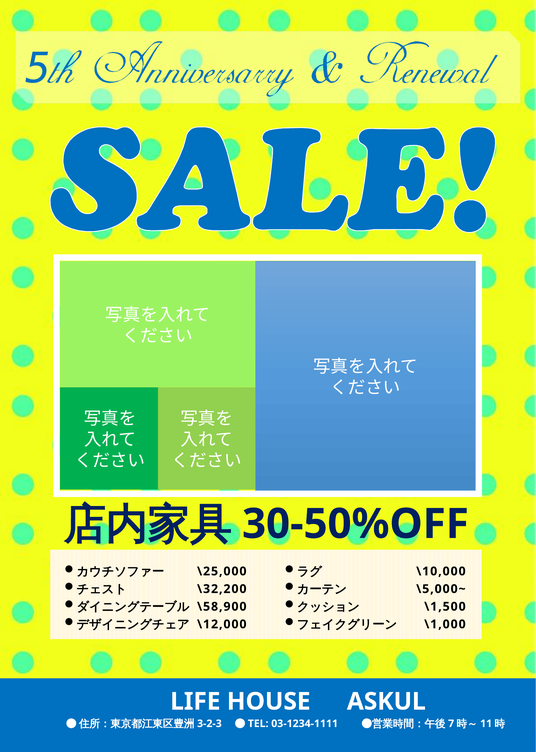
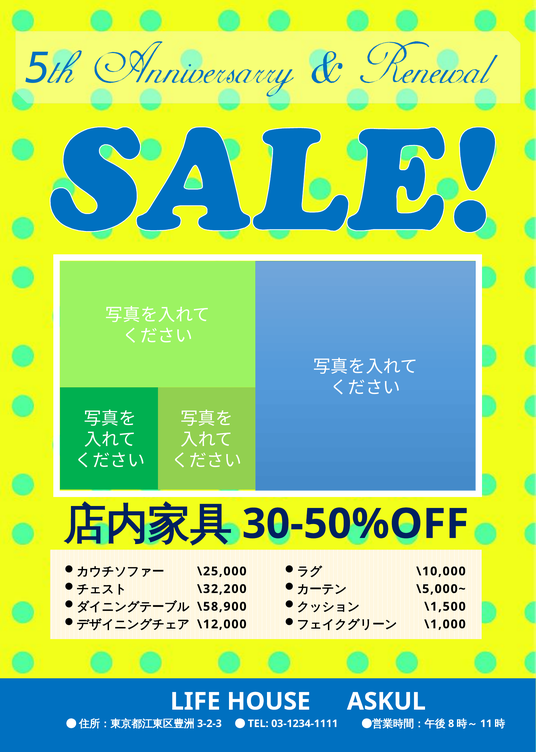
7: 7 -> 8 (451, 723)
